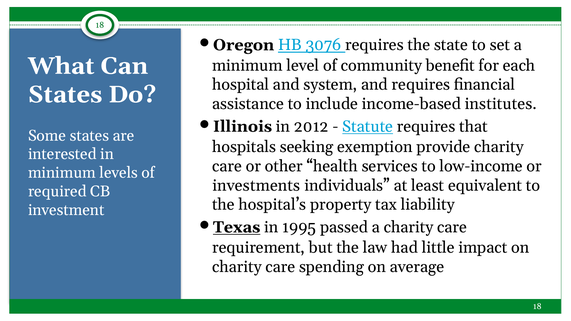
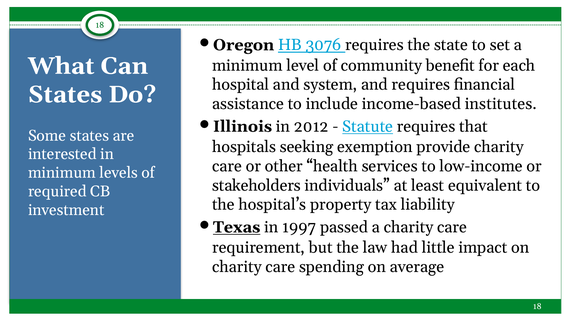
investments: investments -> stakeholders (256, 185)
1995: 1995 -> 1997 (299, 227)
